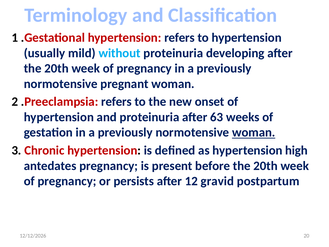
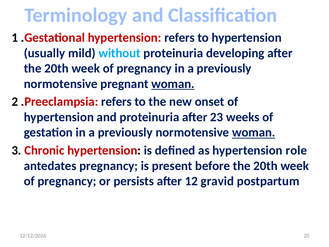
woman underline: none -> present (173, 84)
63: 63 -> 23 (217, 117)
high: high -> role (296, 150)
